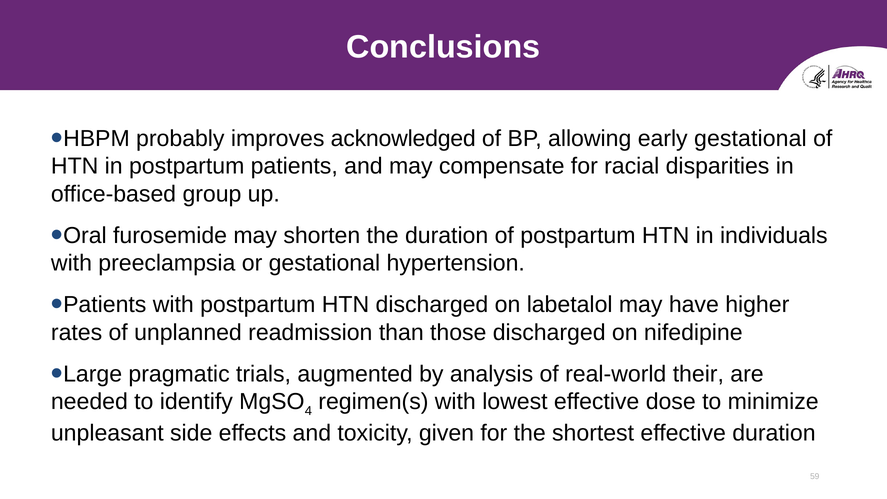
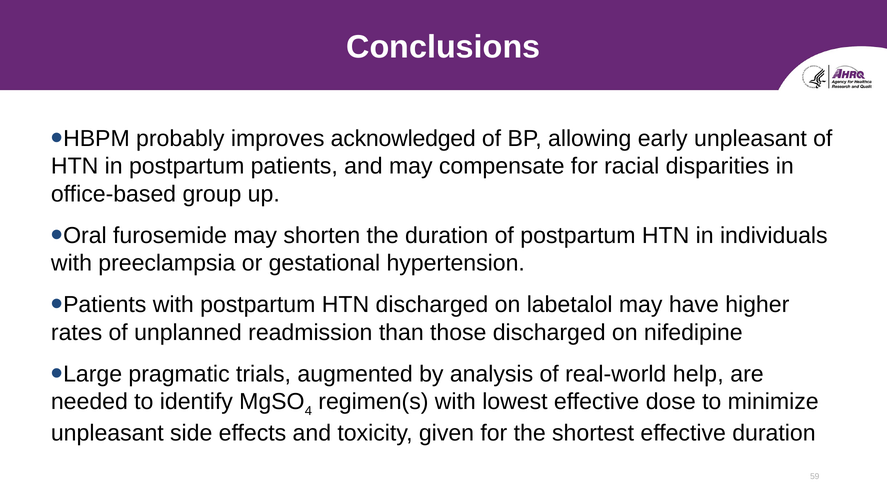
early gestational: gestational -> unpleasant (750, 139)
their: their -> help (698, 374)
